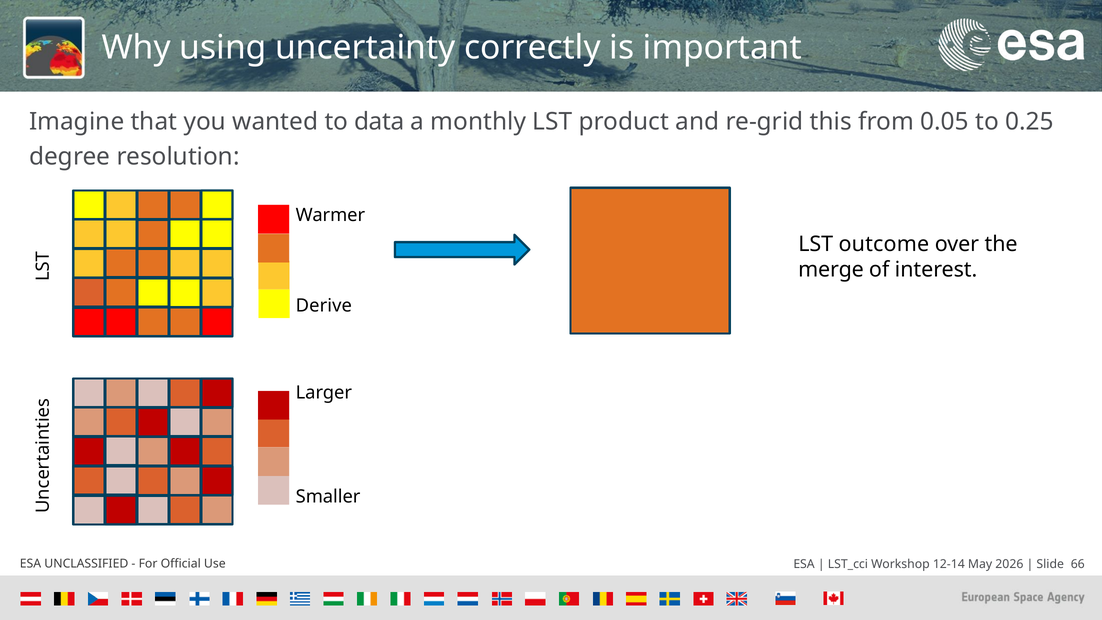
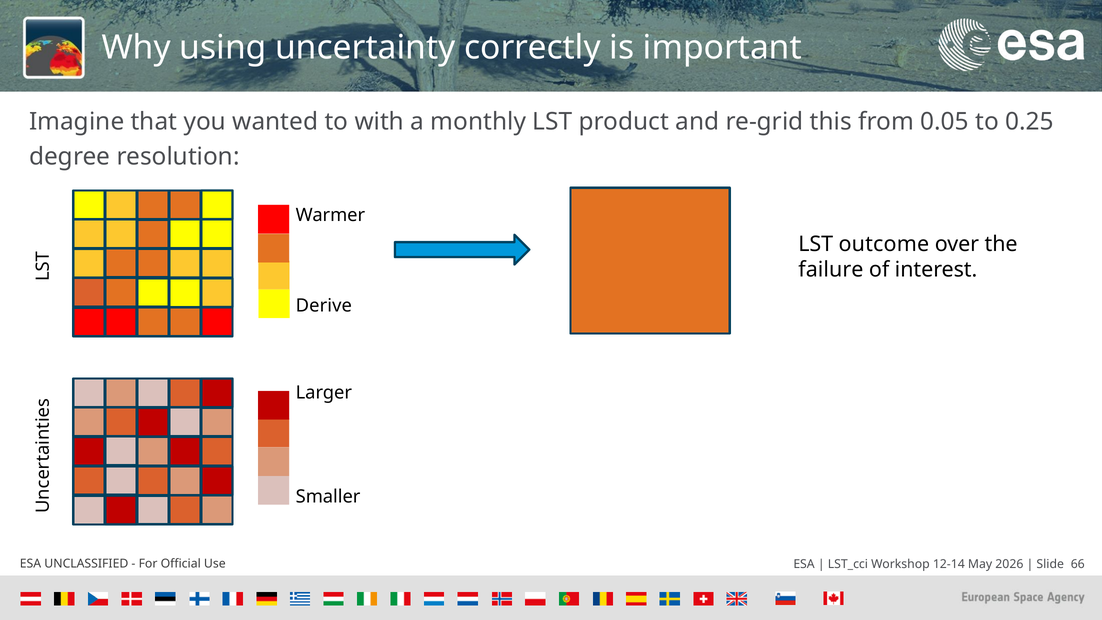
data: data -> with (379, 122)
merge: merge -> failure (831, 270)
